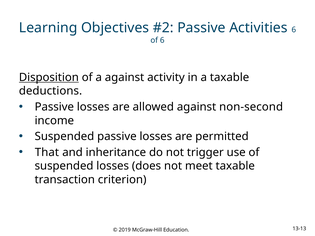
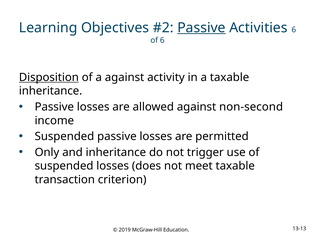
Passive underline: none -> present (201, 28)
deductions: deductions -> inheritance (51, 91)
That: That -> Only (47, 152)
